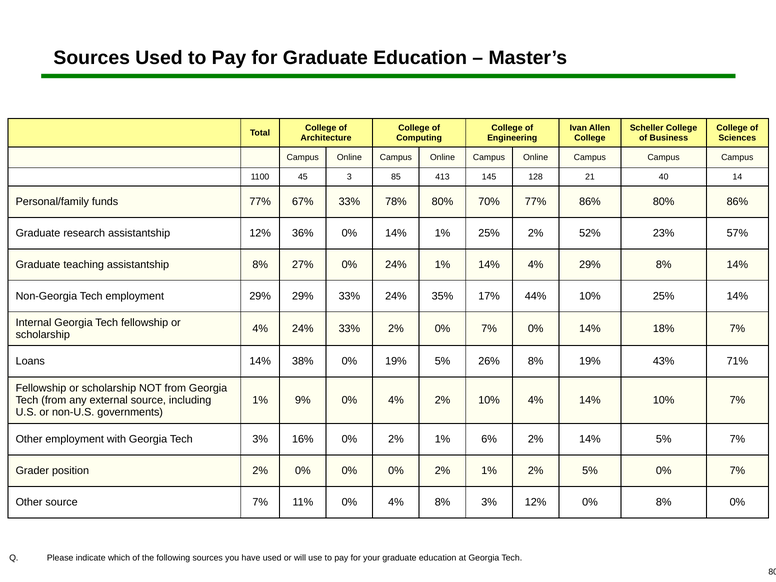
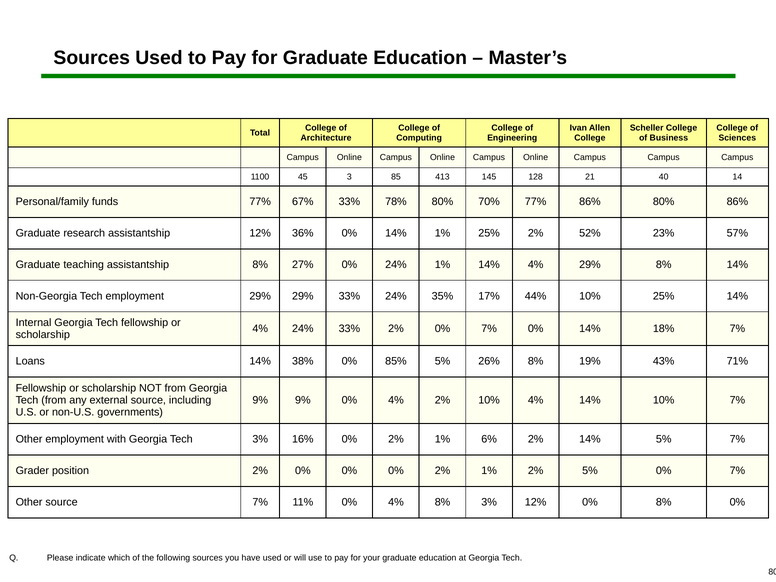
0% 19%: 19% -> 85% (396, 361)
1%: 1% -> 9% (260, 400)
